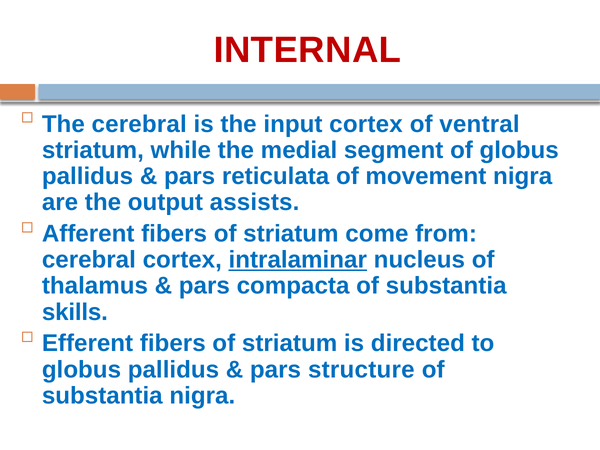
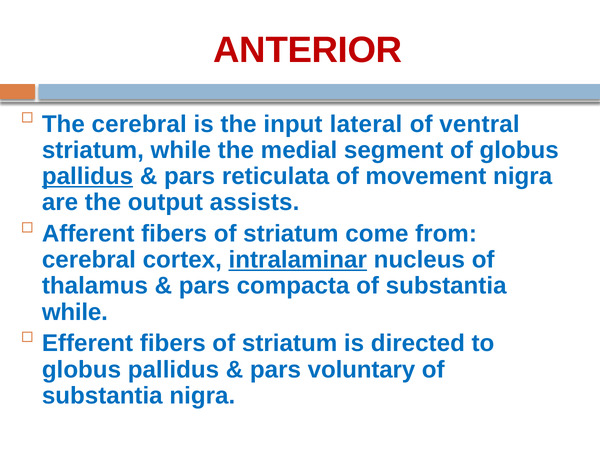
INTERNAL: INTERNAL -> ANTERIOR (308, 50)
input cortex: cortex -> lateral (366, 124)
pallidus underline: none -> present (88, 176)
skills: skills -> while (75, 312)
structure: structure -> voluntary (362, 370)
